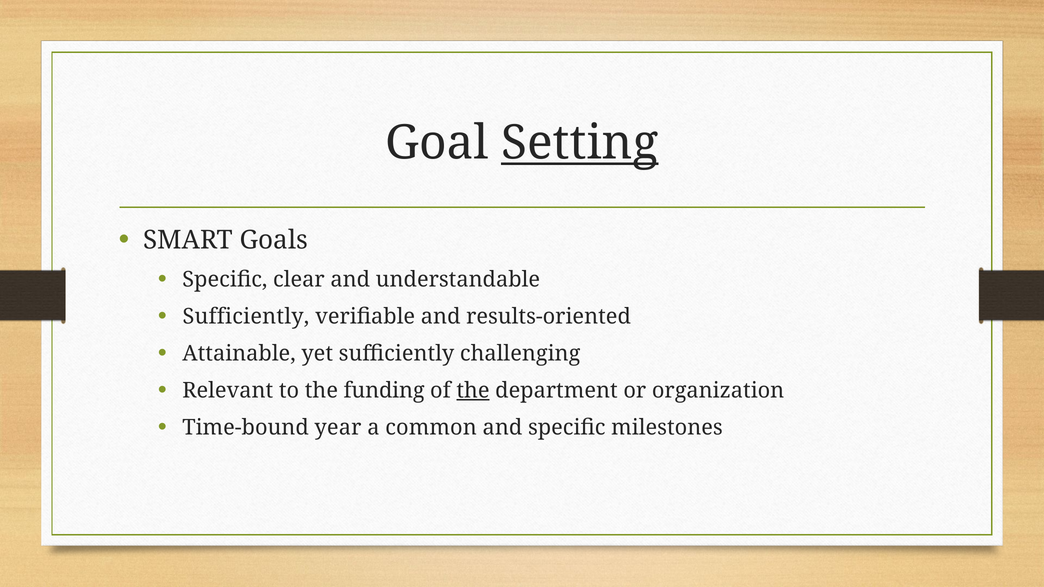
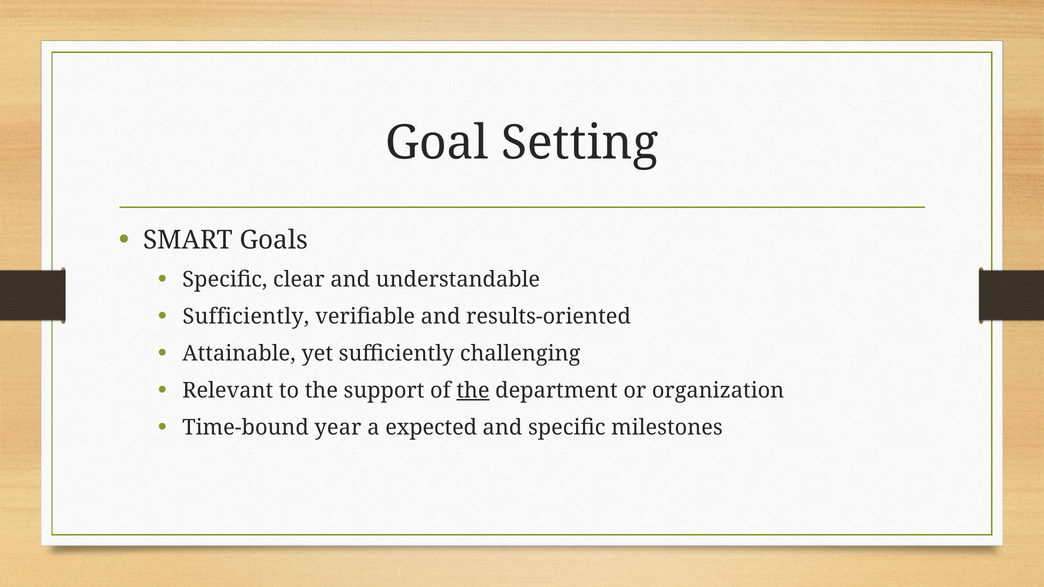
Setting underline: present -> none (580, 143)
funding: funding -> support (384, 391)
common: common -> expected (431, 428)
